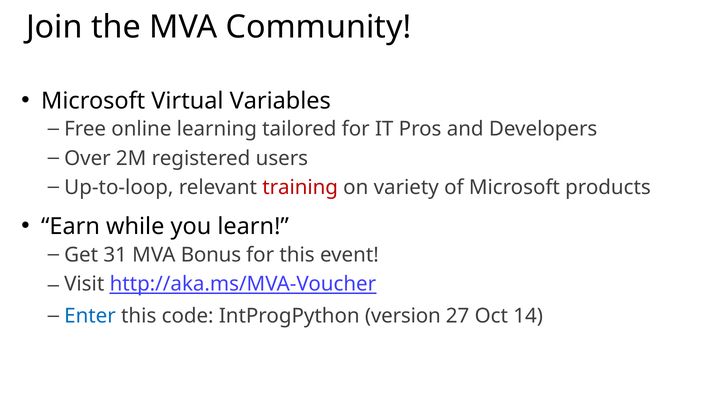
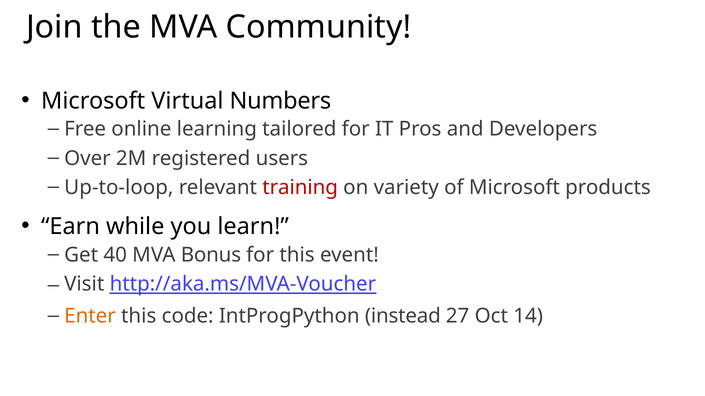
Variables: Variables -> Numbers (280, 101)
31: 31 -> 40 (115, 255)
Enter colour: blue -> orange (90, 317)
version: version -> instead (403, 317)
